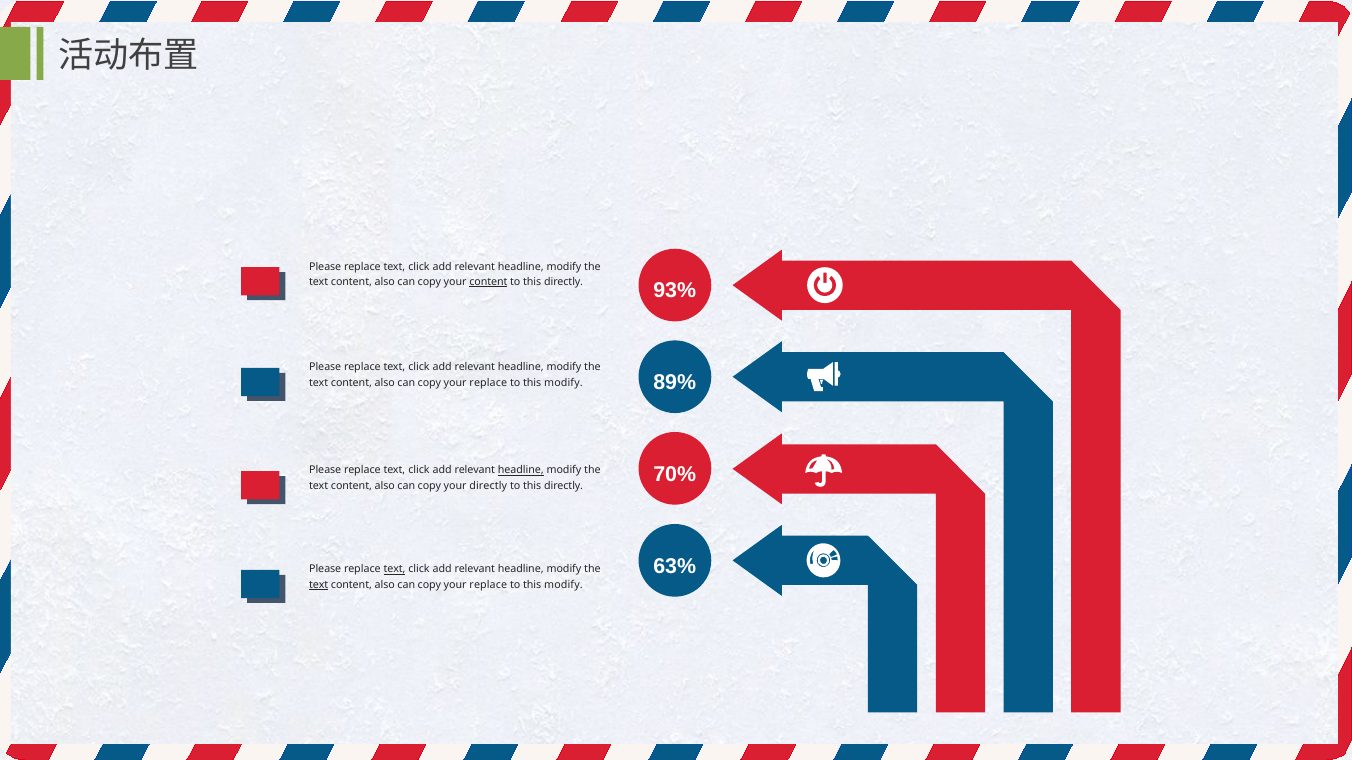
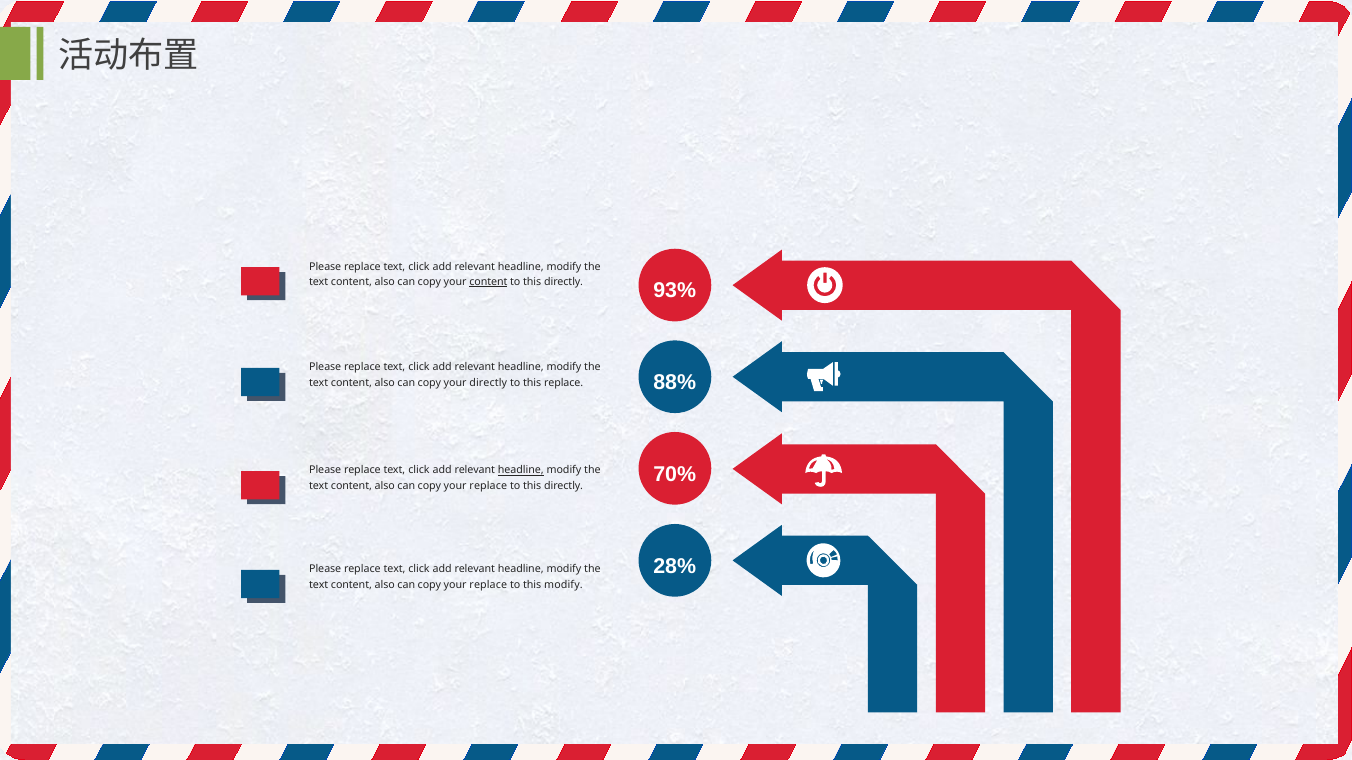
89%: 89% -> 88% (675, 383)
replace: replace -> directly (488, 383)
modify: modify -> replace (564, 383)
directly: directly -> replace (488, 486)
63%: 63% -> 28% (675, 567)
text underline: present -> none (395, 570)
text underline: present -> none (319, 585)
